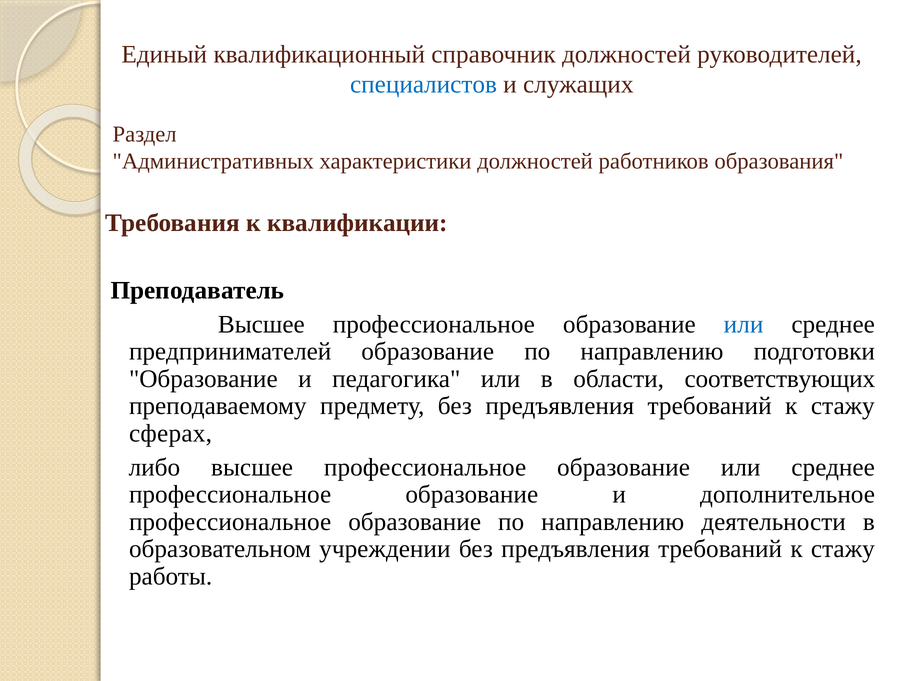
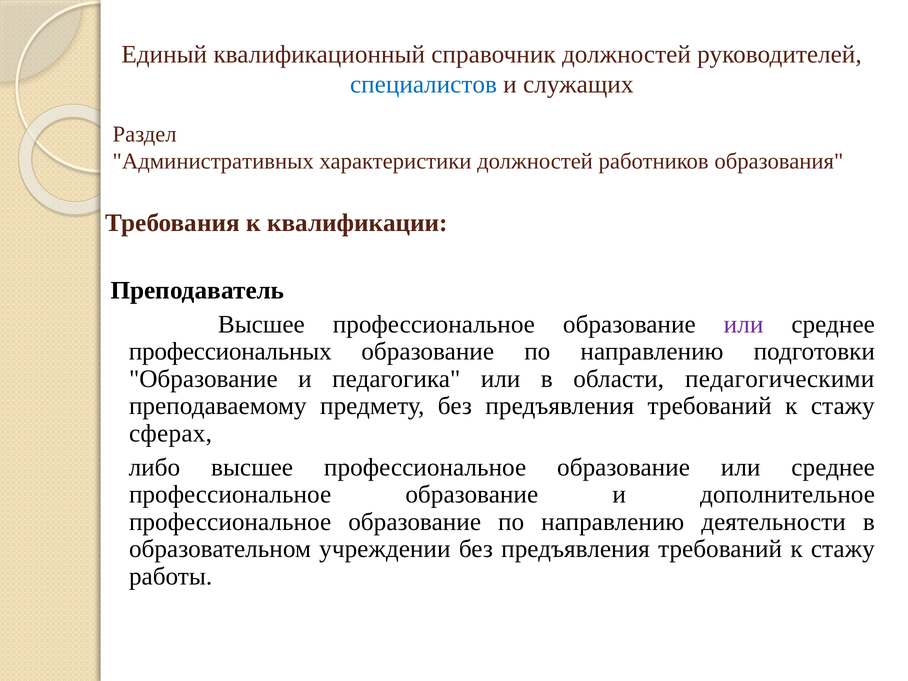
или colour: blue -> purple (744, 324)
предпринимателей: предпринимателей -> профессиональных (230, 352)
соответствующих: соответствующих -> педагогическими (780, 379)
